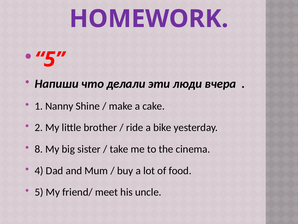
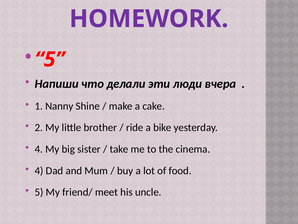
8: 8 -> 4 (39, 149)
